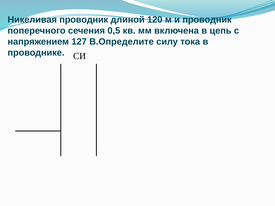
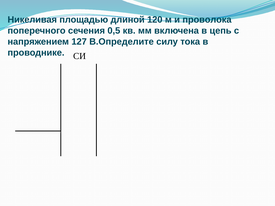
Никеливая проводник: проводник -> площадью (84, 20)
и проводник: проводник -> проволока (207, 20)
